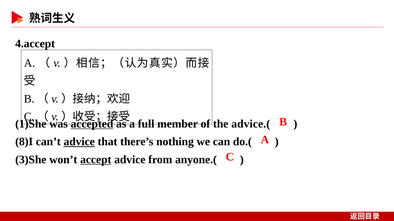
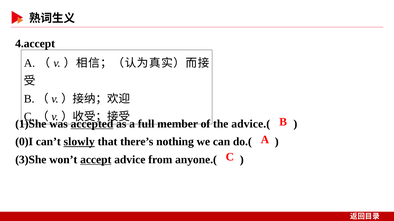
8)I: 8)I -> 0)I (24, 142)
can’t advice: advice -> slowly (79, 142)
